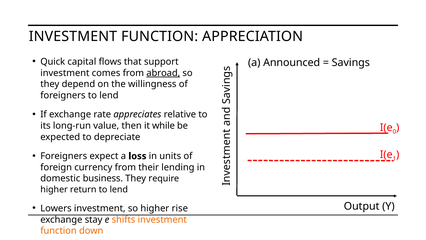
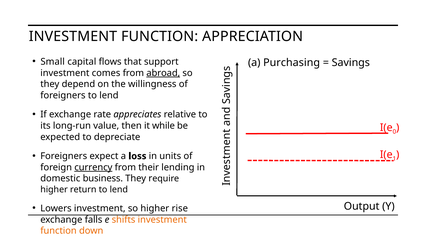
Quick: Quick -> Small (53, 62)
Announced: Announced -> Purchasing (292, 62)
currency underline: none -> present (93, 167)
stay: stay -> falls (94, 219)
